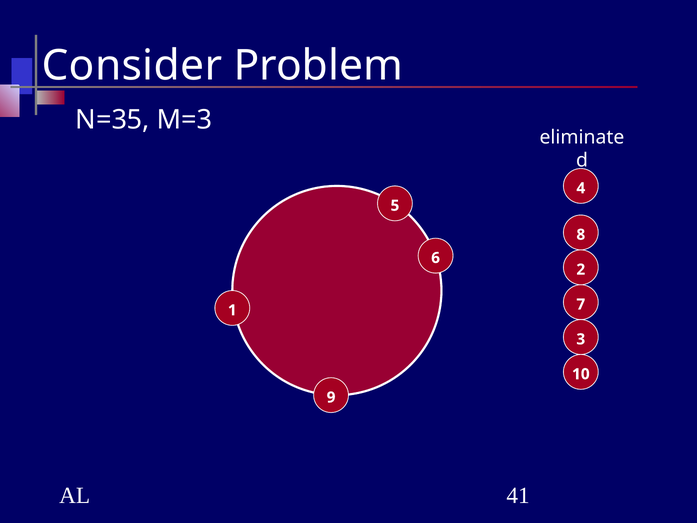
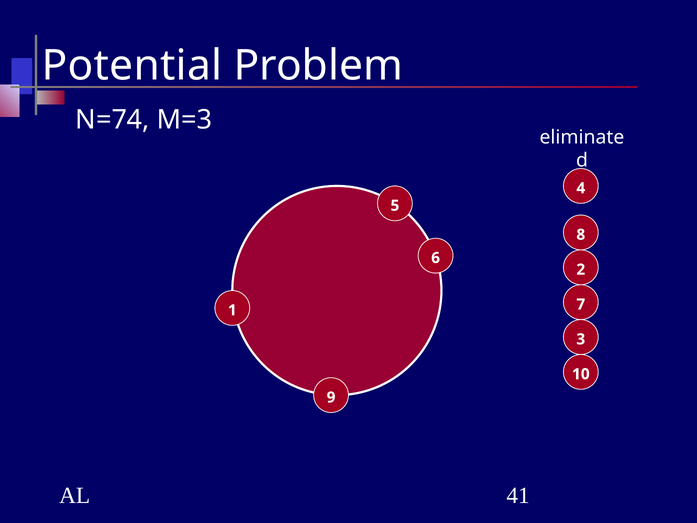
Consider: Consider -> Potential (132, 66)
N=35: N=35 -> N=74 (113, 120)
